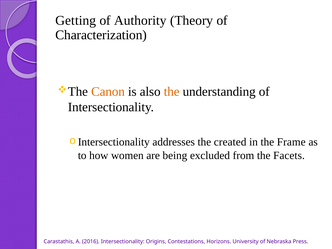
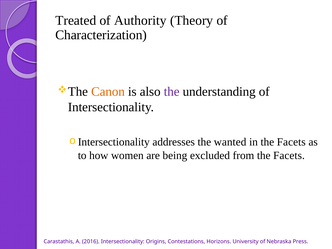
Getting: Getting -> Treated (76, 21)
the colour: orange -> purple (172, 92)
created: created -> wanted (230, 142)
in the Frame: Frame -> Facets (291, 142)
